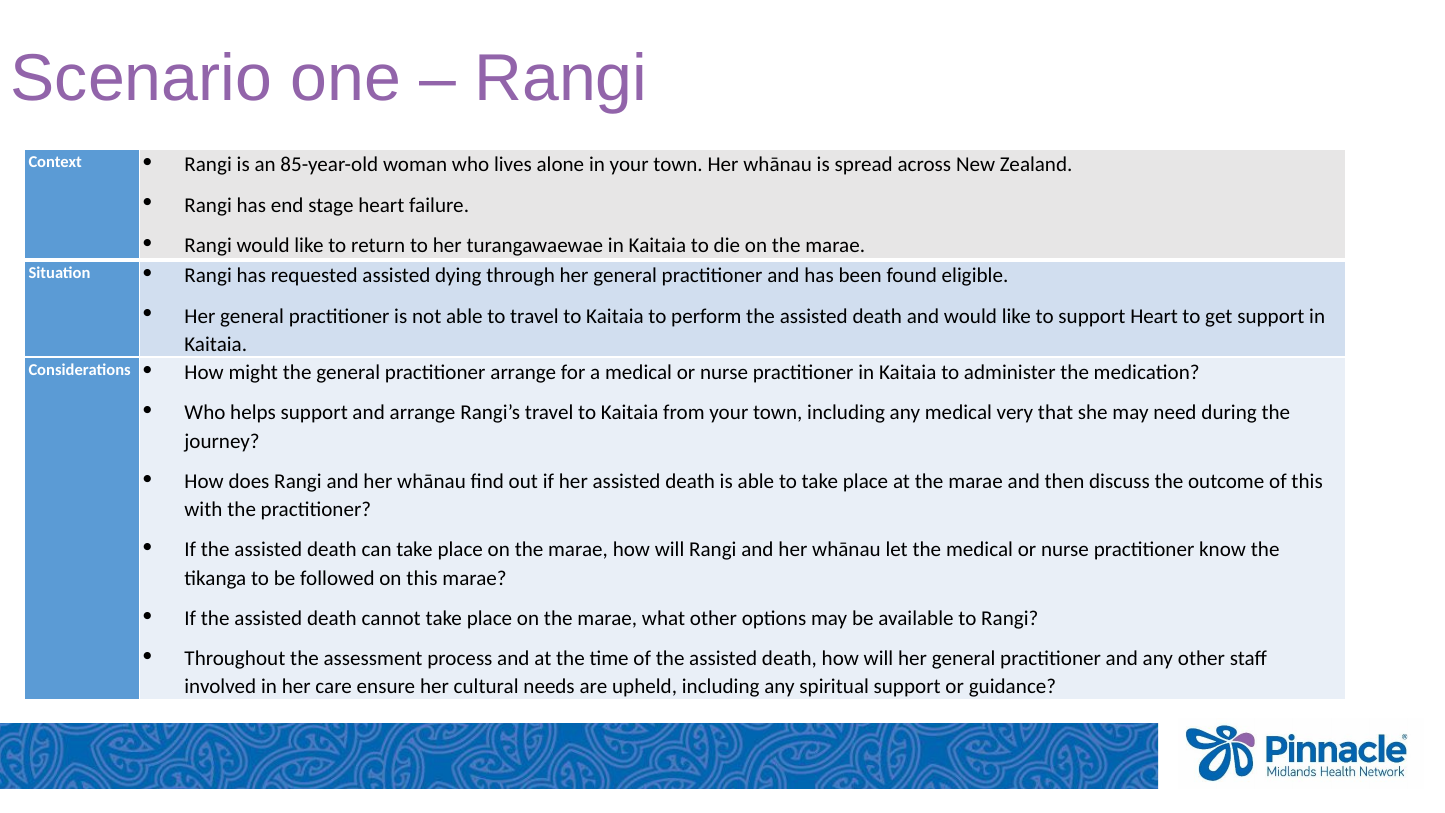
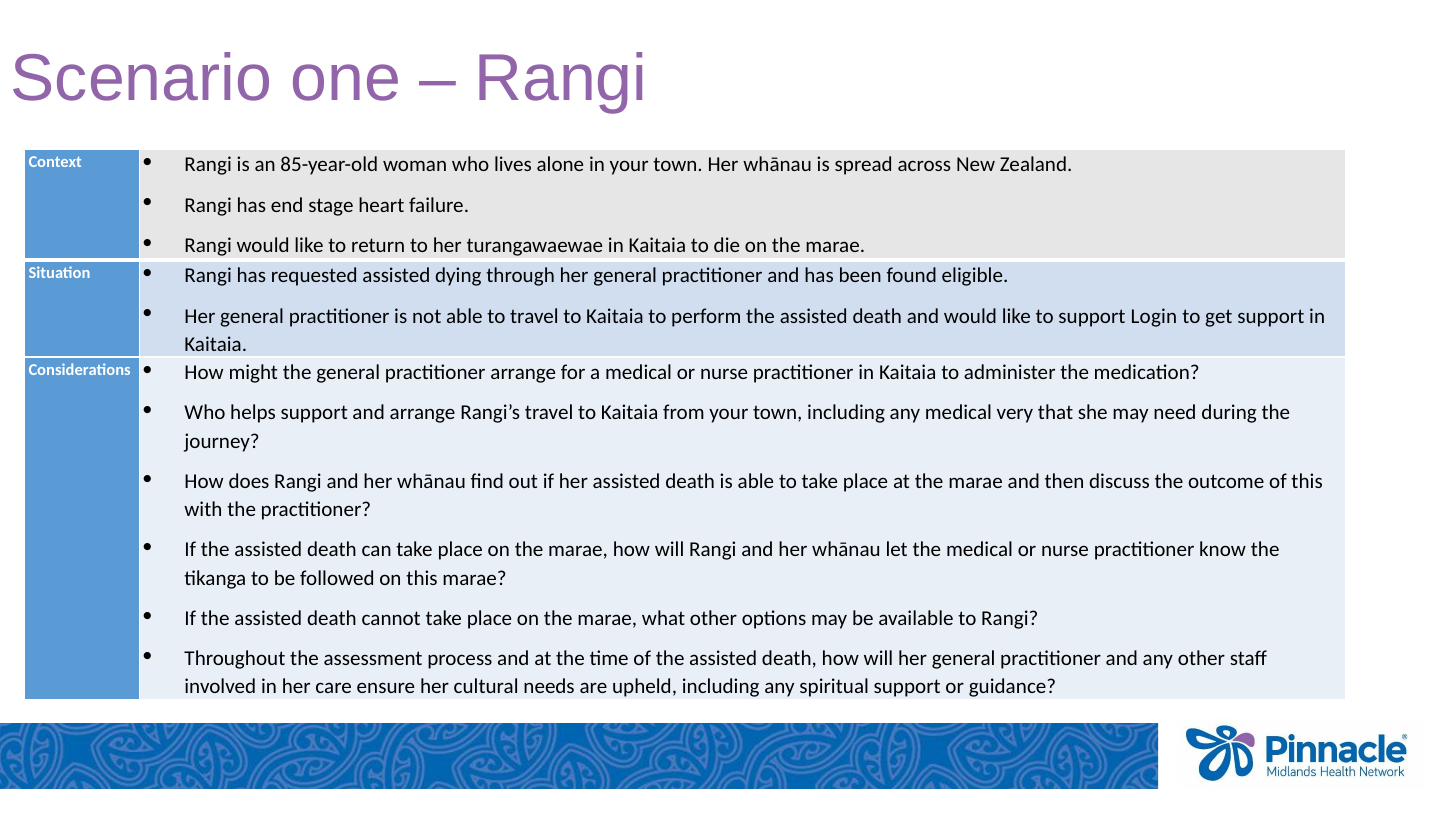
support Heart: Heart -> Login (1154, 316)
